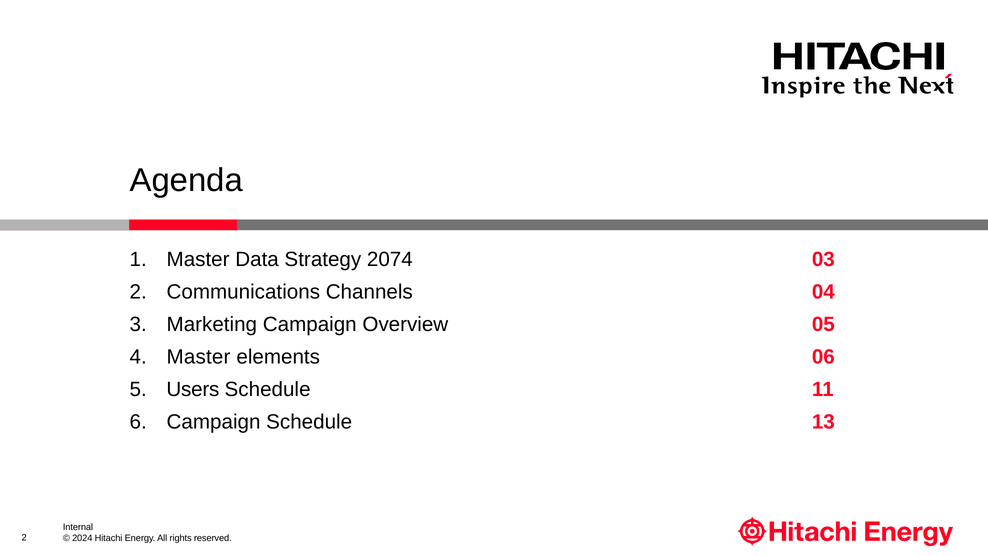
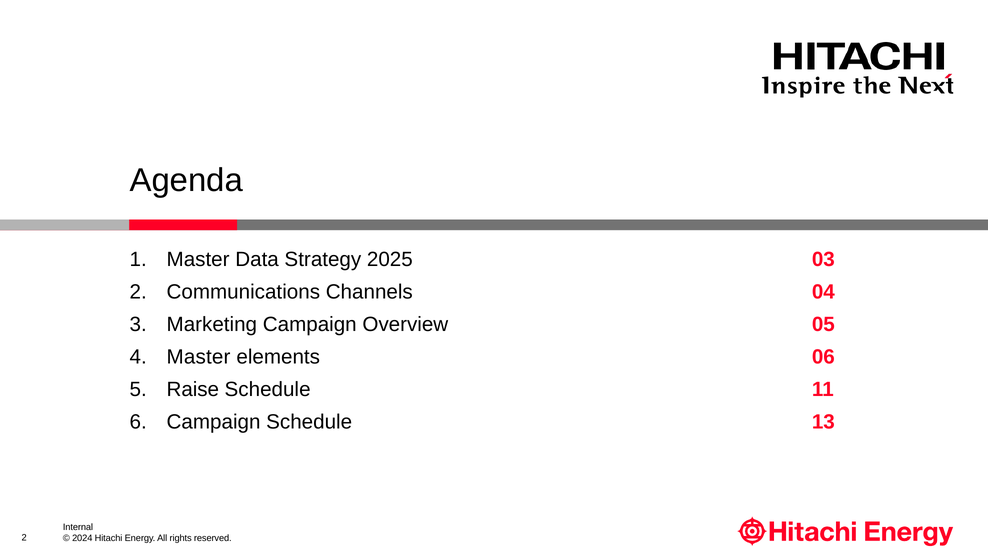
2074: 2074 -> 2025 (390, 259)
Users: Users -> Raise (193, 389)
